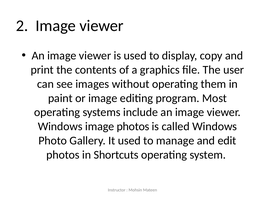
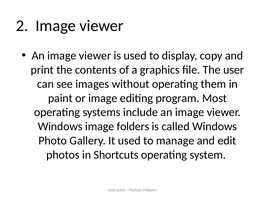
image photos: photos -> folders (133, 126)
